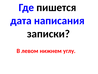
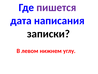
пишется colour: black -> purple (56, 7)
